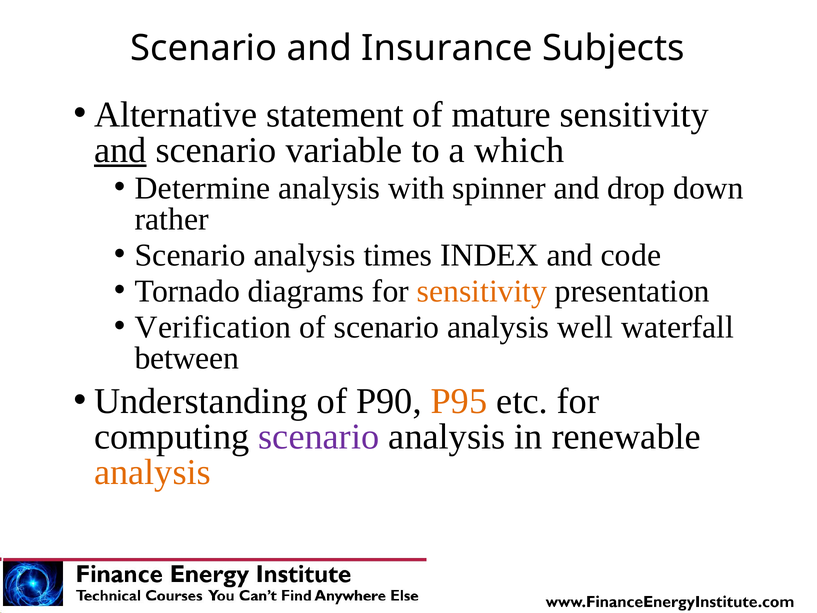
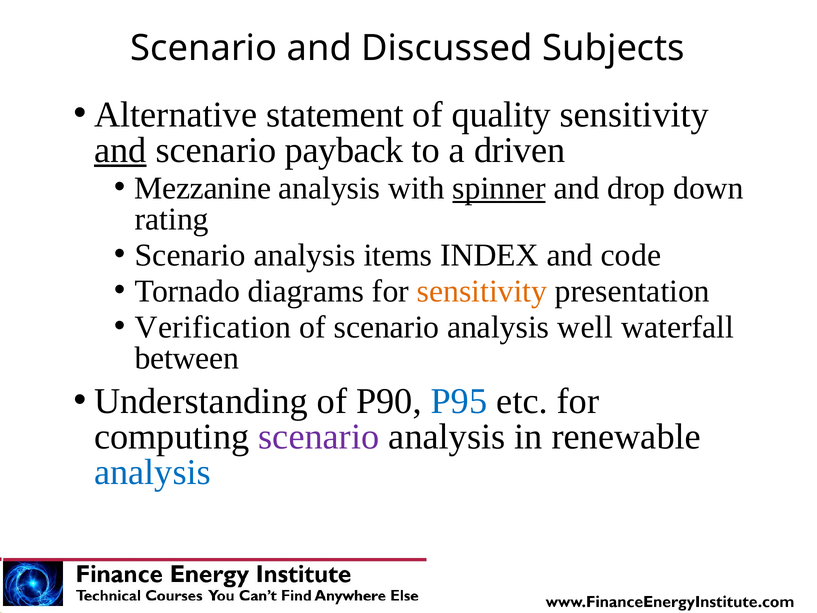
Insurance: Insurance -> Discussed (447, 48)
mature: mature -> quality (501, 115)
variable: variable -> payback (344, 150)
which: which -> driven (520, 150)
Determine: Determine -> Mezzanine (203, 188)
spinner underline: none -> present (499, 188)
rather: rather -> rating (172, 219)
times: times -> items (398, 255)
P95 colour: orange -> blue (459, 401)
analysis colour: orange -> blue (152, 472)
